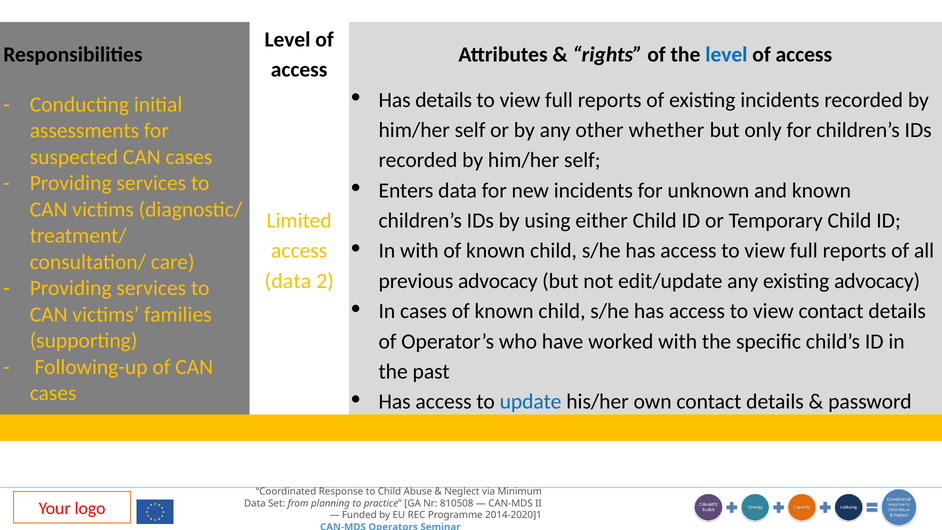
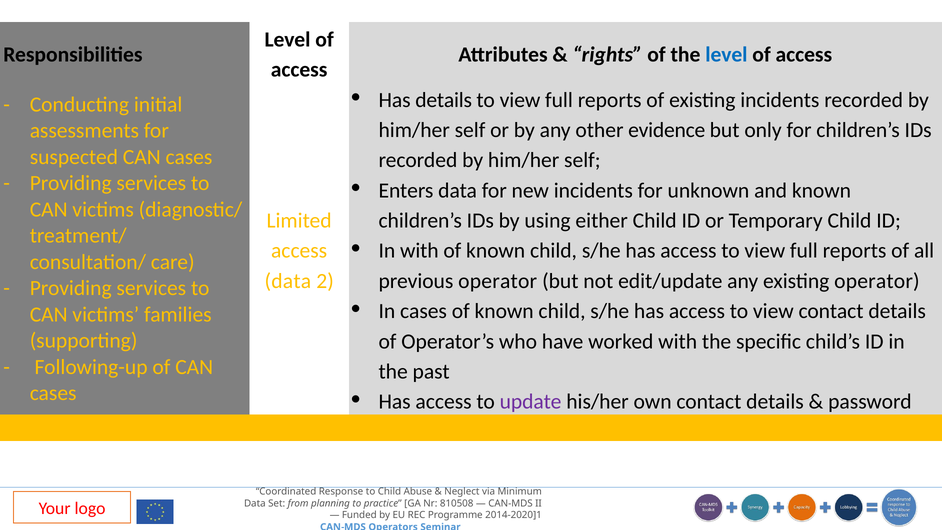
whether: whether -> evidence (667, 130)
previous advocacy: advocacy -> operator (498, 281)
existing advocacy: advocacy -> operator (877, 281)
update colour: blue -> purple (531, 402)
